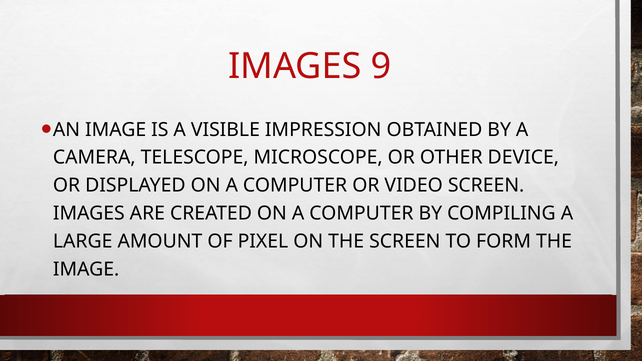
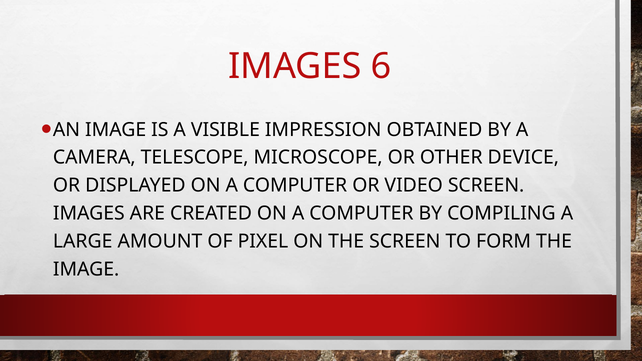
9: 9 -> 6 (381, 66)
